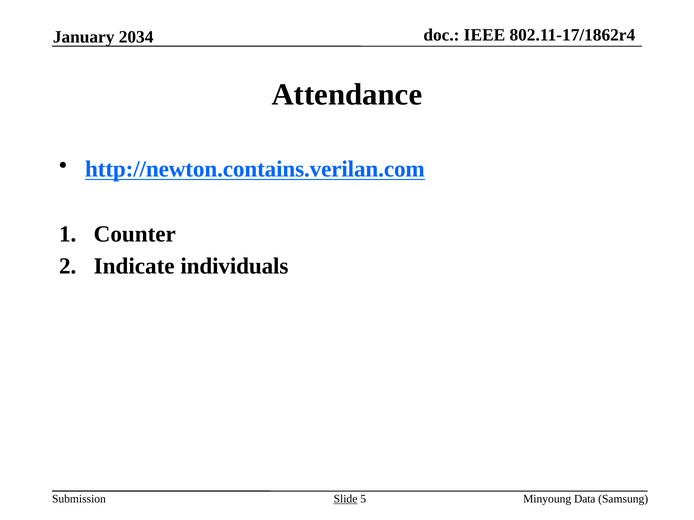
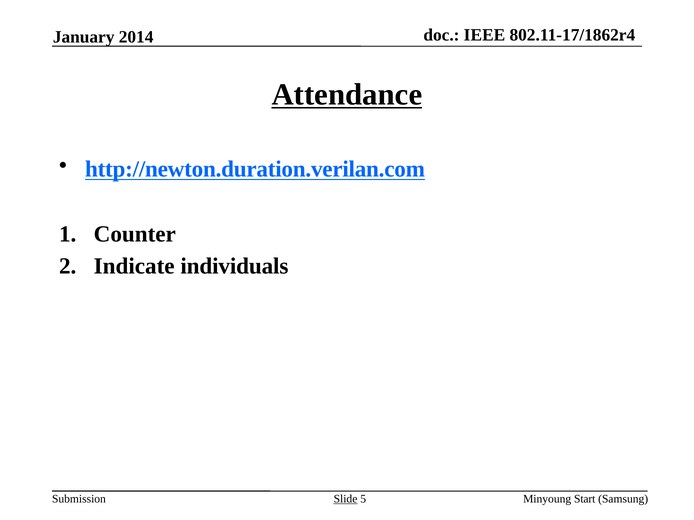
2034: 2034 -> 2014 (136, 37)
Attendance underline: none -> present (347, 95)
http://newton.contains.verilan.com: http://newton.contains.verilan.com -> http://newton.duration.verilan.com (255, 169)
Data: Data -> Start (585, 499)
